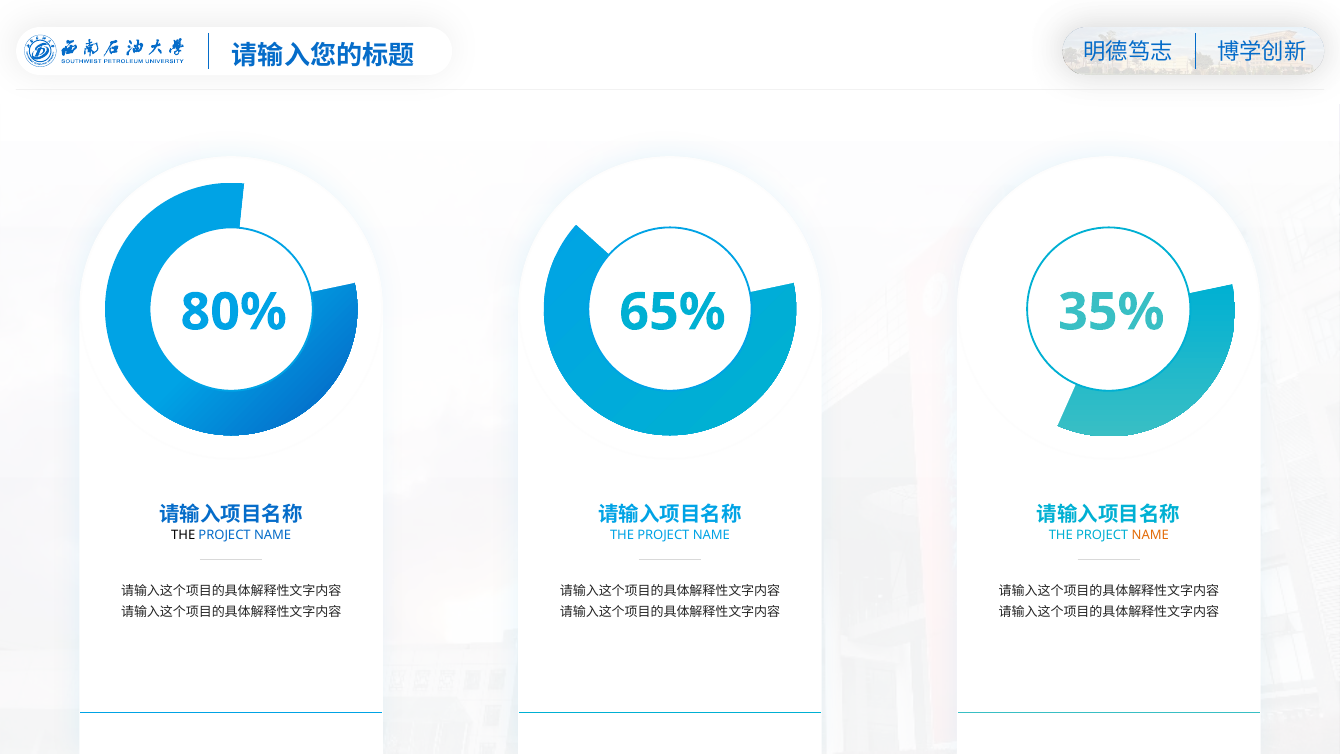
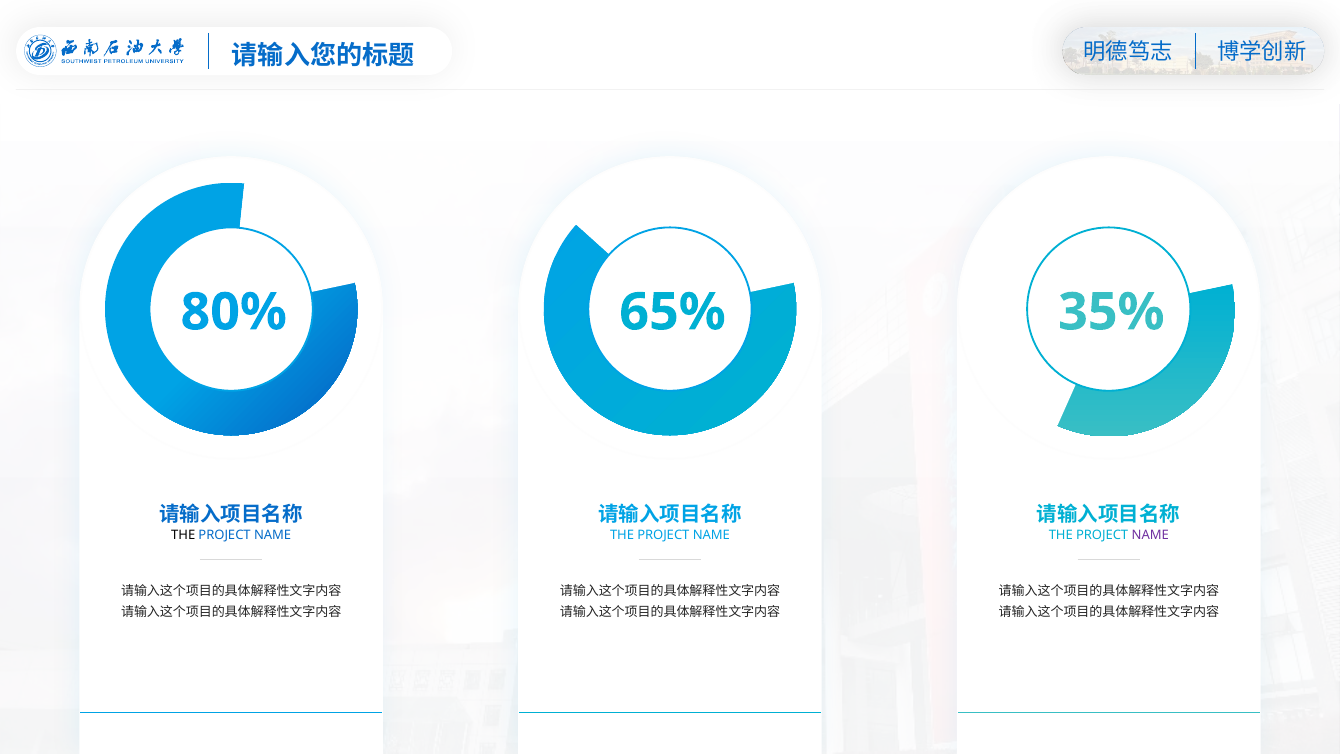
NAME colour: orange -> purple (1150, 535)
